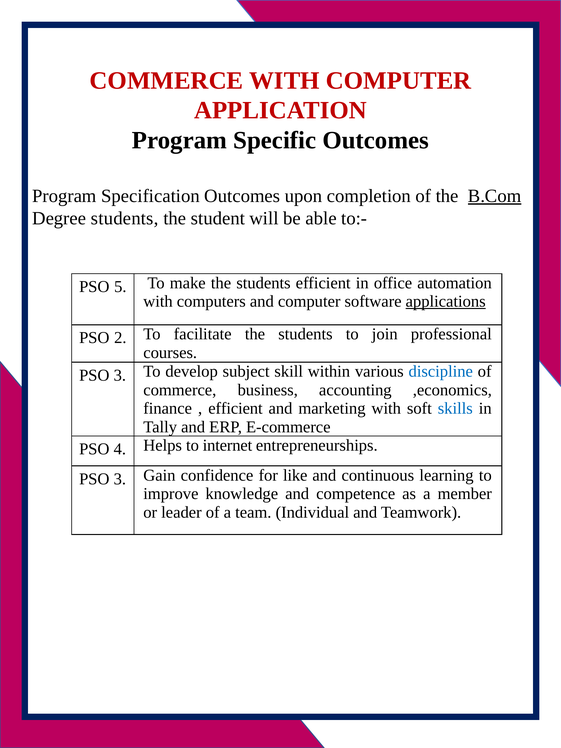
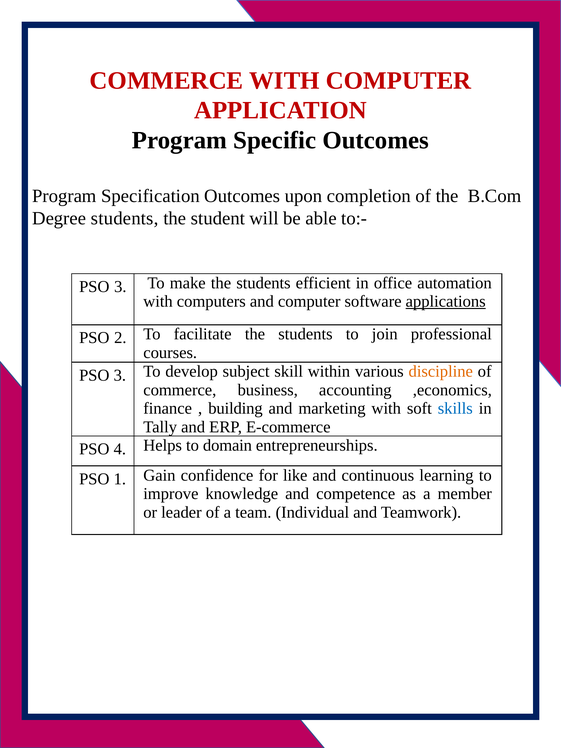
B.Com underline: present -> none (495, 196)
5: 5 -> 3 (120, 287)
discipline colour: blue -> orange (441, 371)
efficient: efficient -> building (235, 408)
internet: internet -> domain (227, 445)
3: 3 -> 1 (120, 479)
